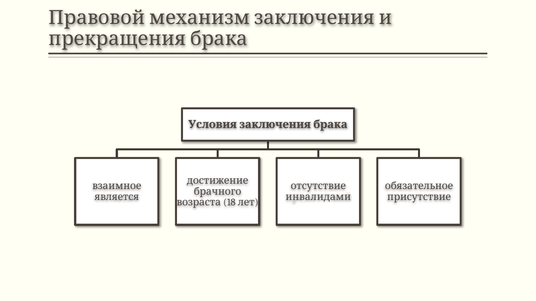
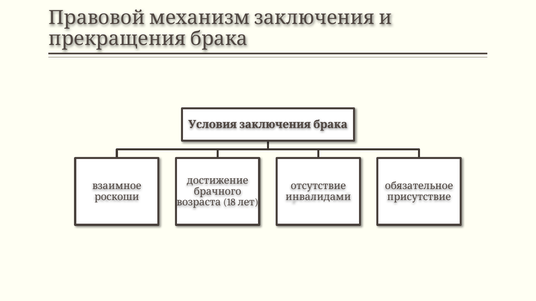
является: является -> роскоши (117, 197)
